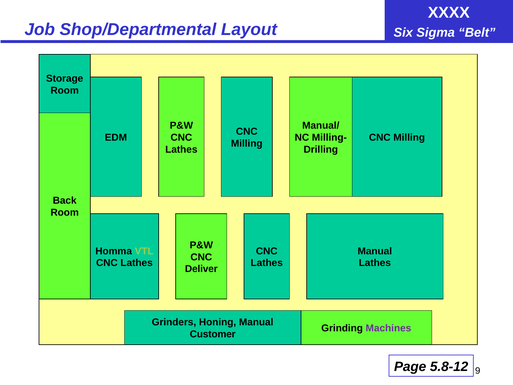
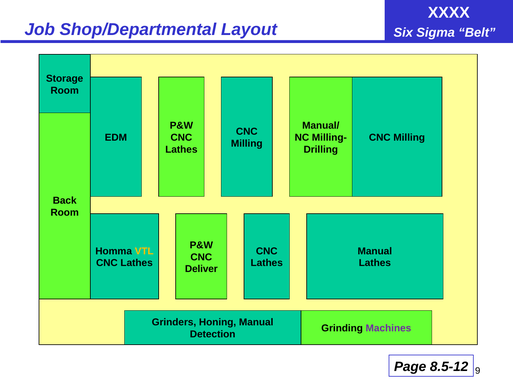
VTL colour: light green -> yellow (144, 251)
Customer: Customer -> Detection (213, 334)
5.8-12: 5.8-12 -> 8.5-12 (449, 366)
